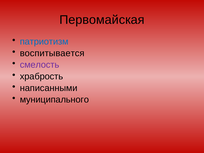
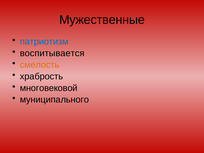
Первомайская: Первомайская -> Мужественные (102, 20)
смелость colour: purple -> orange (40, 65)
написанными: написанными -> многовековой (49, 88)
